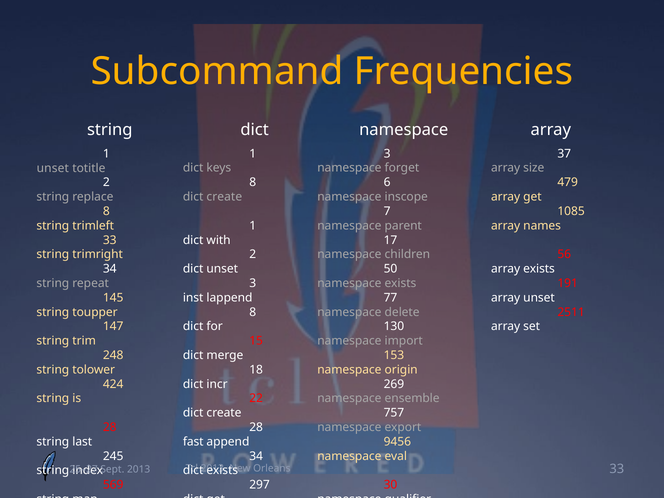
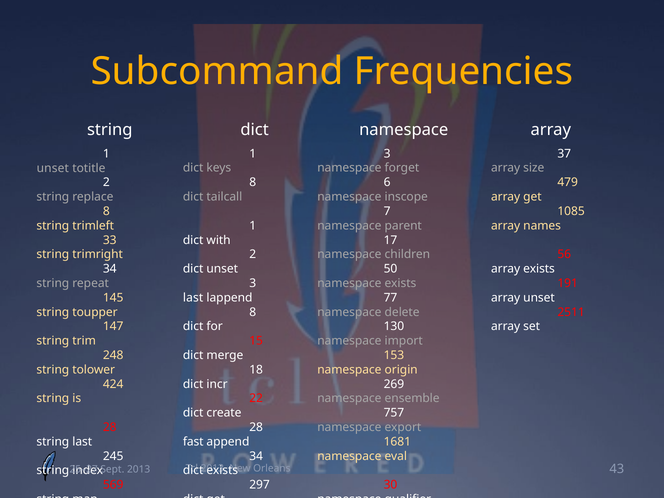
create: create -> tailcall (224, 197)
inst: inst -> last (193, 298)
9456: 9456 -> 1681 (397, 442)
Orleans 33: 33 -> 43 (617, 469)
